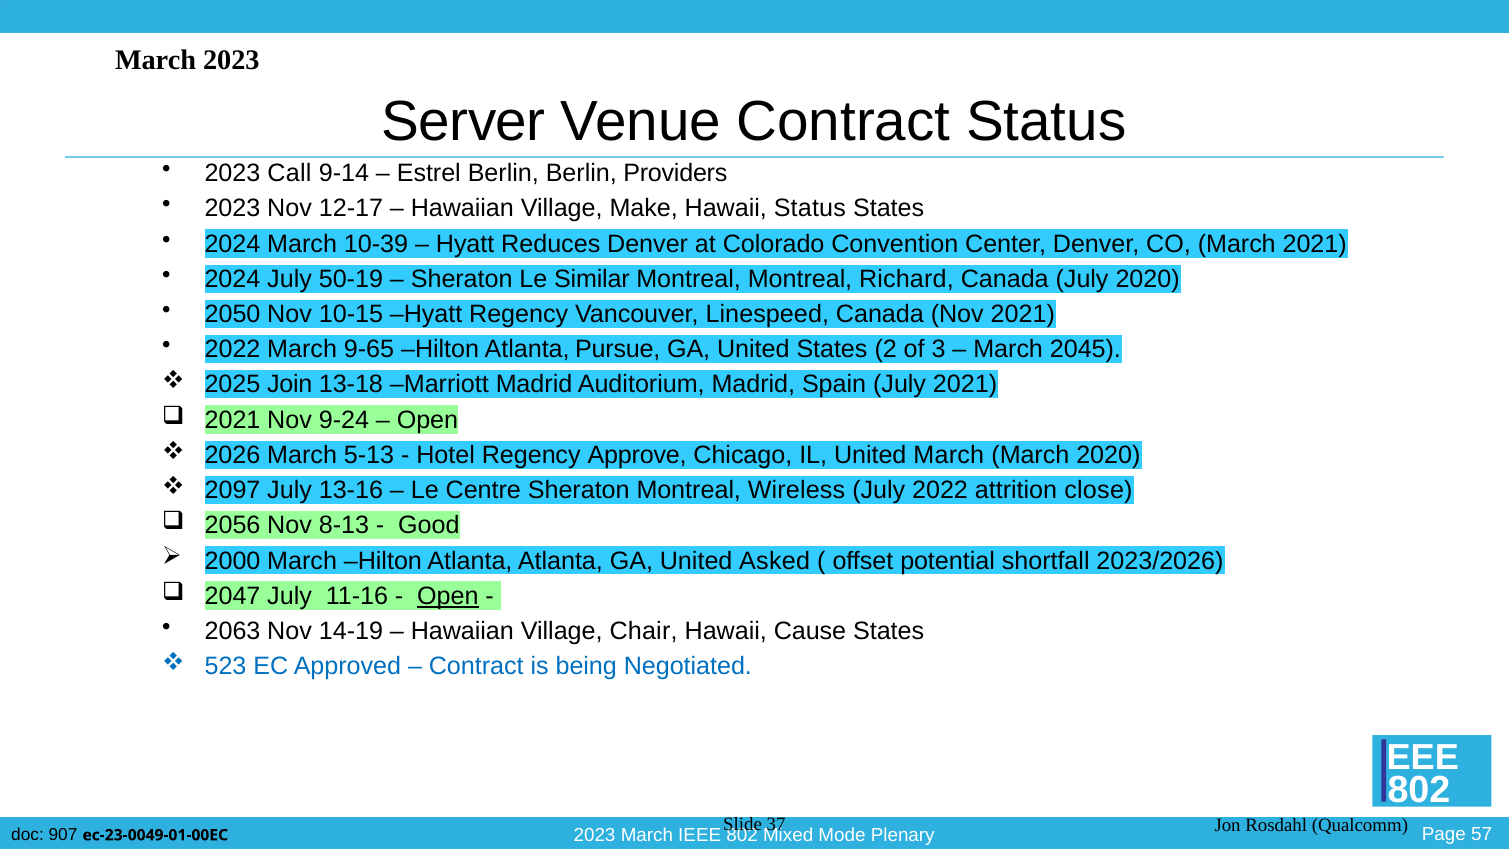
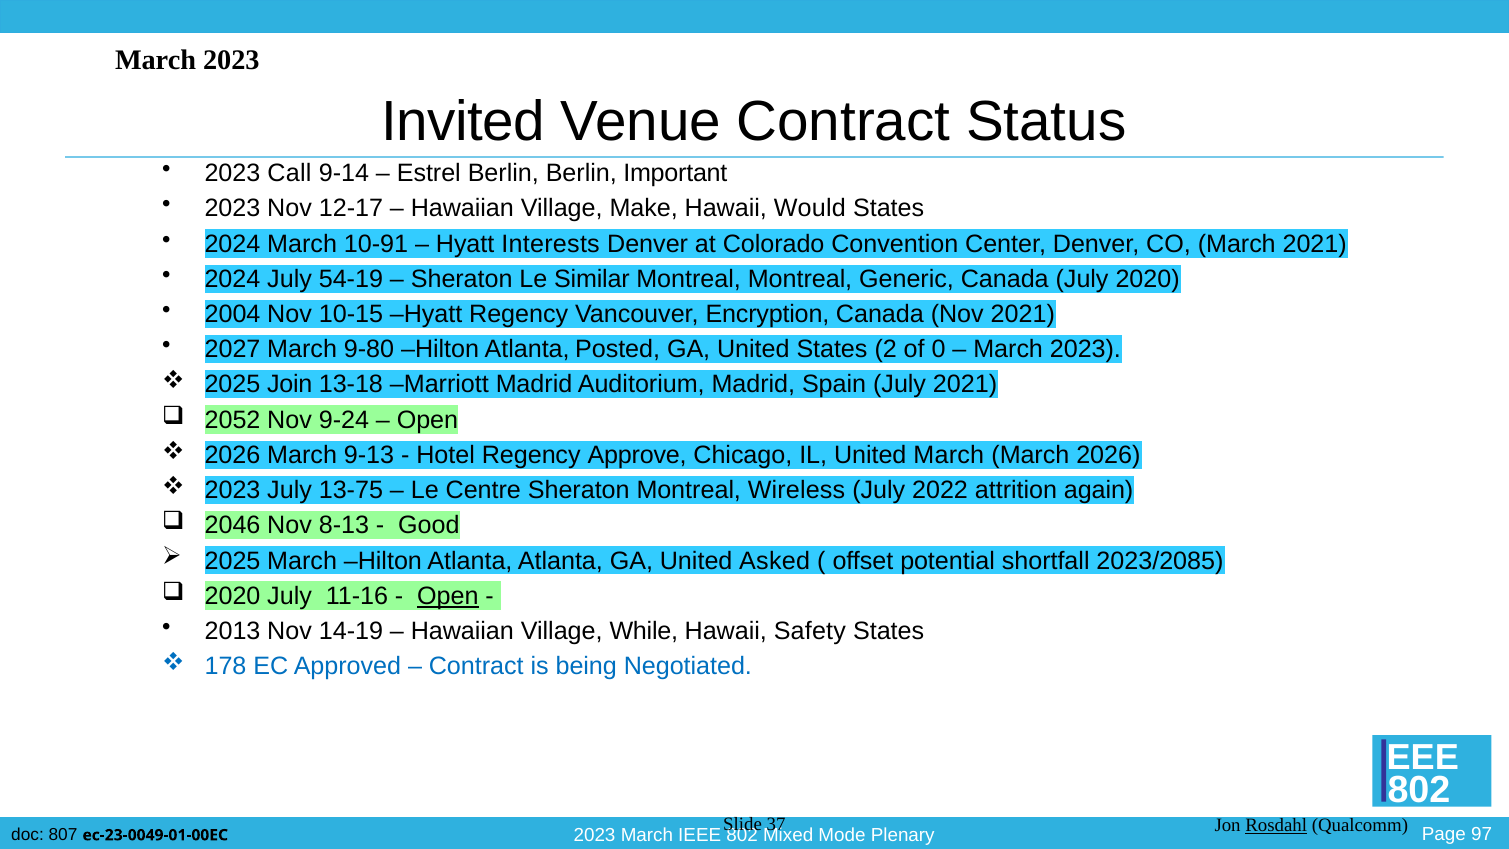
Server: Server -> Invited (464, 122)
Providers: Providers -> Important (675, 173)
Hawaii Status: Status -> Would (810, 209)
10-39: 10-39 -> 10-91 (376, 244)
Reduces: Reduces -> Interests (551, 244)
50-19: 50-19 -> 54-19 (351, 279)
Richard: Richard -> Generic (907, 279)
2050: 2050 -> 2004 (233, 314)
Linespeed: Linespeed -> Encryption (767, 314)
2022: 2022 -> 2027 (233, 349)
9-65: 9-65 -> 9-80 (369, 349)
Pursue: Pursue -> Posted (618, 349)
3: 3 -> 0 (939, 349)
2045: 2045 -> 2023 (1085, 349)
2021: 2021 -> 2052 (233, 420)
5-13: 5-13 -> 9-13 (369, 455)
March 2020: 2020 -> 2026 (1108, 455)
2097: 2097 -> 2023 (233, 490)
13-16: 13-16 -> 13-75 (351, 490)
close: close -> again (1099, 490)
2056: 2056 -> 2046 (233, 525)
2000: 2000 -> 2025 (233, 561)
2023/2026: 2023/2026 -> 2023/2085 (1160, 561)
2047: 2047 -> 2020 (233, 596)
2063: 2063 -> 2013 (233, 631)
Chair: Chair -> While (644, 631)
Cause: Cause -> Safety (810, 631)
523: 523 -> 178 (226, 666)
Rosdahl underline: none -> present (1276, 825)
57: 57 -> 97 (1482, 834)
907: 907 -> 807 (63, 834)
